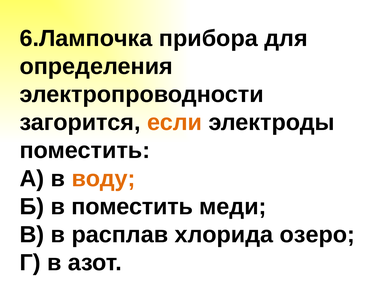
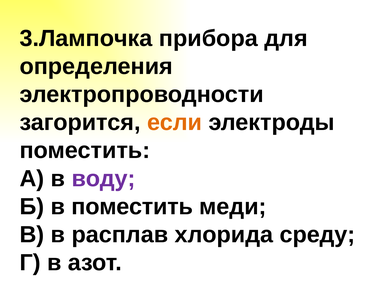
6.Лампочка: 6.Лампочка -> 3.Лампочка (86, 38)
воду colour: orange -> purple (103, 179)
озеро: озеро -> среду (317, 235)
